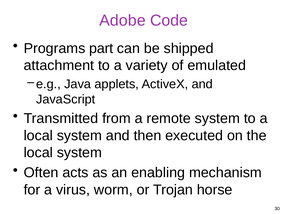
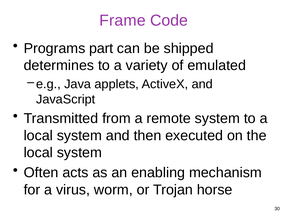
Adobe: Adobe -> Frame (122, 21)
attachment: attachment -> determines (59, 65)
